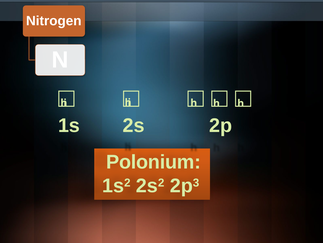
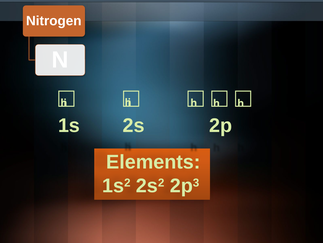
Polonium: Polonium -> Elements (153, 162)
